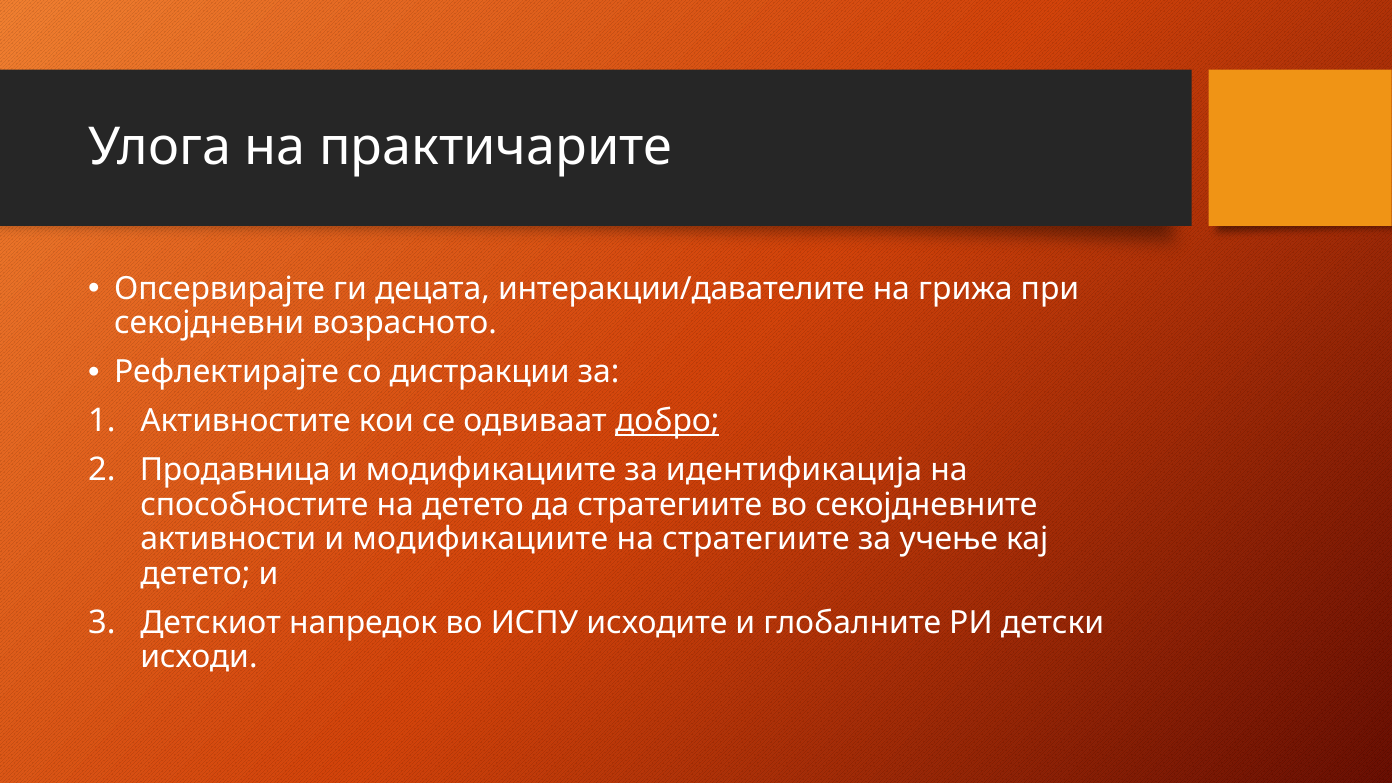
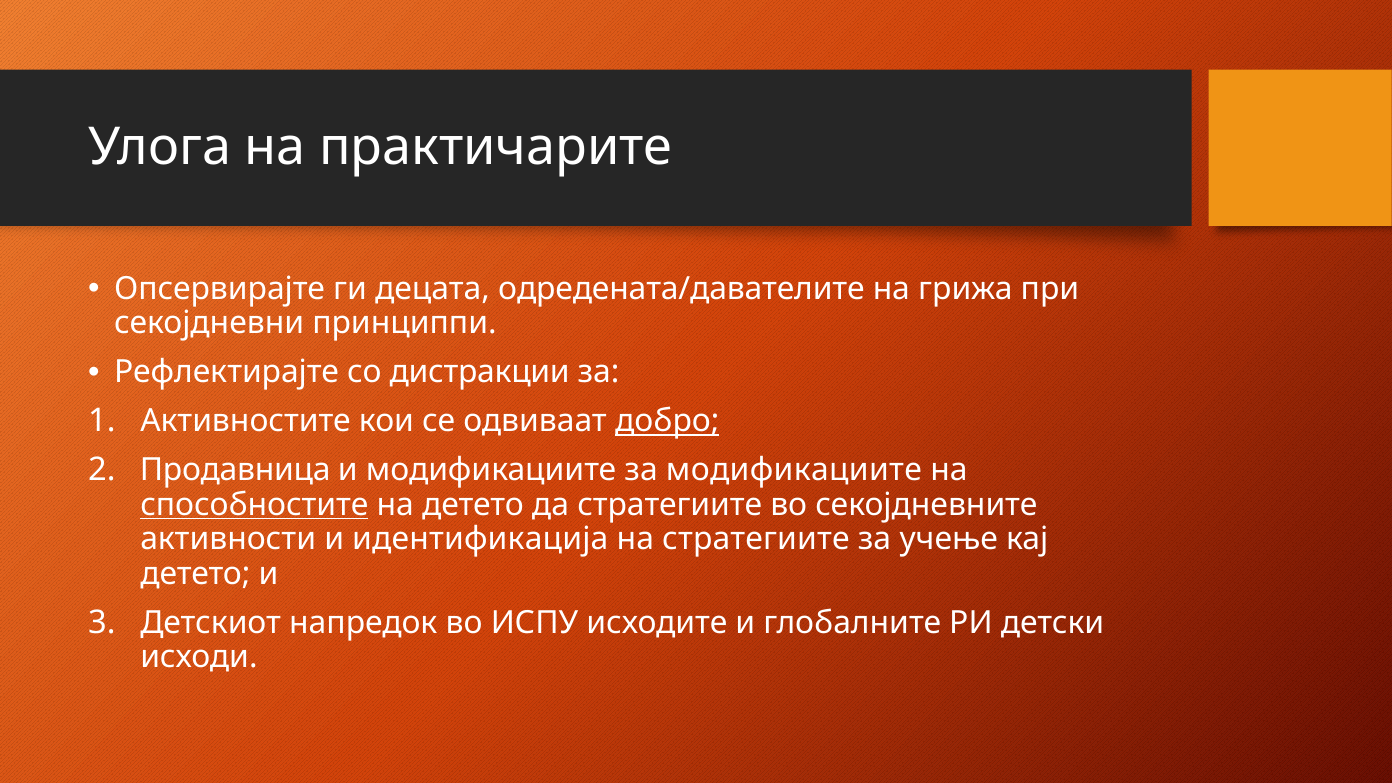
интеракции/давателите: интеракции/давателите -> одредената/давателите (681, 289)
возрасното: возрасното -> принциппи (404, 323)
за идентификација: идентификација -> модификациите (794, 470)
способностите underline: none -> present (254, 505)
активности и модификациите: модификациите -> идентификација (480, 539)
